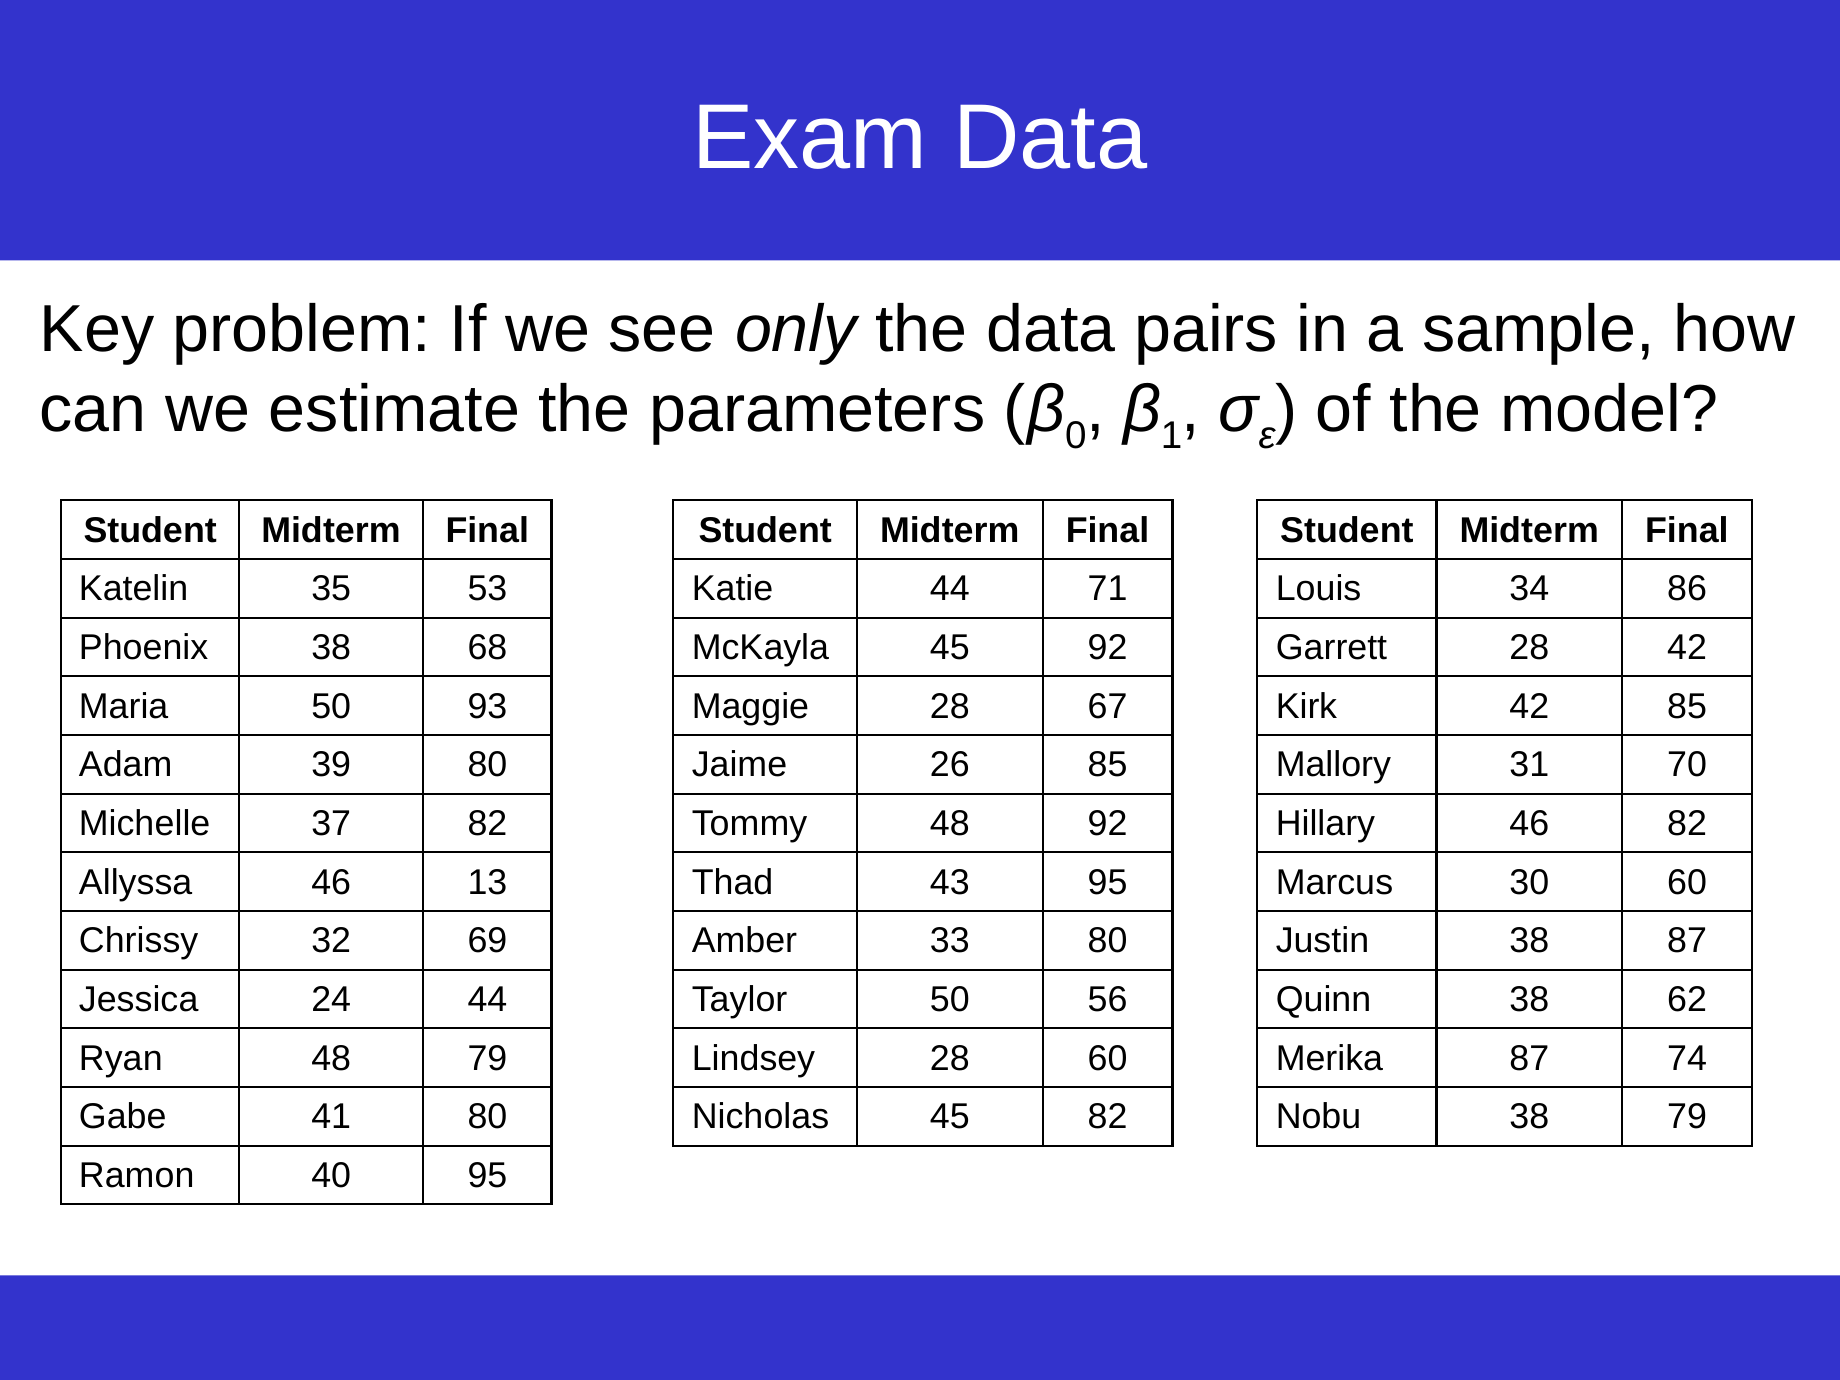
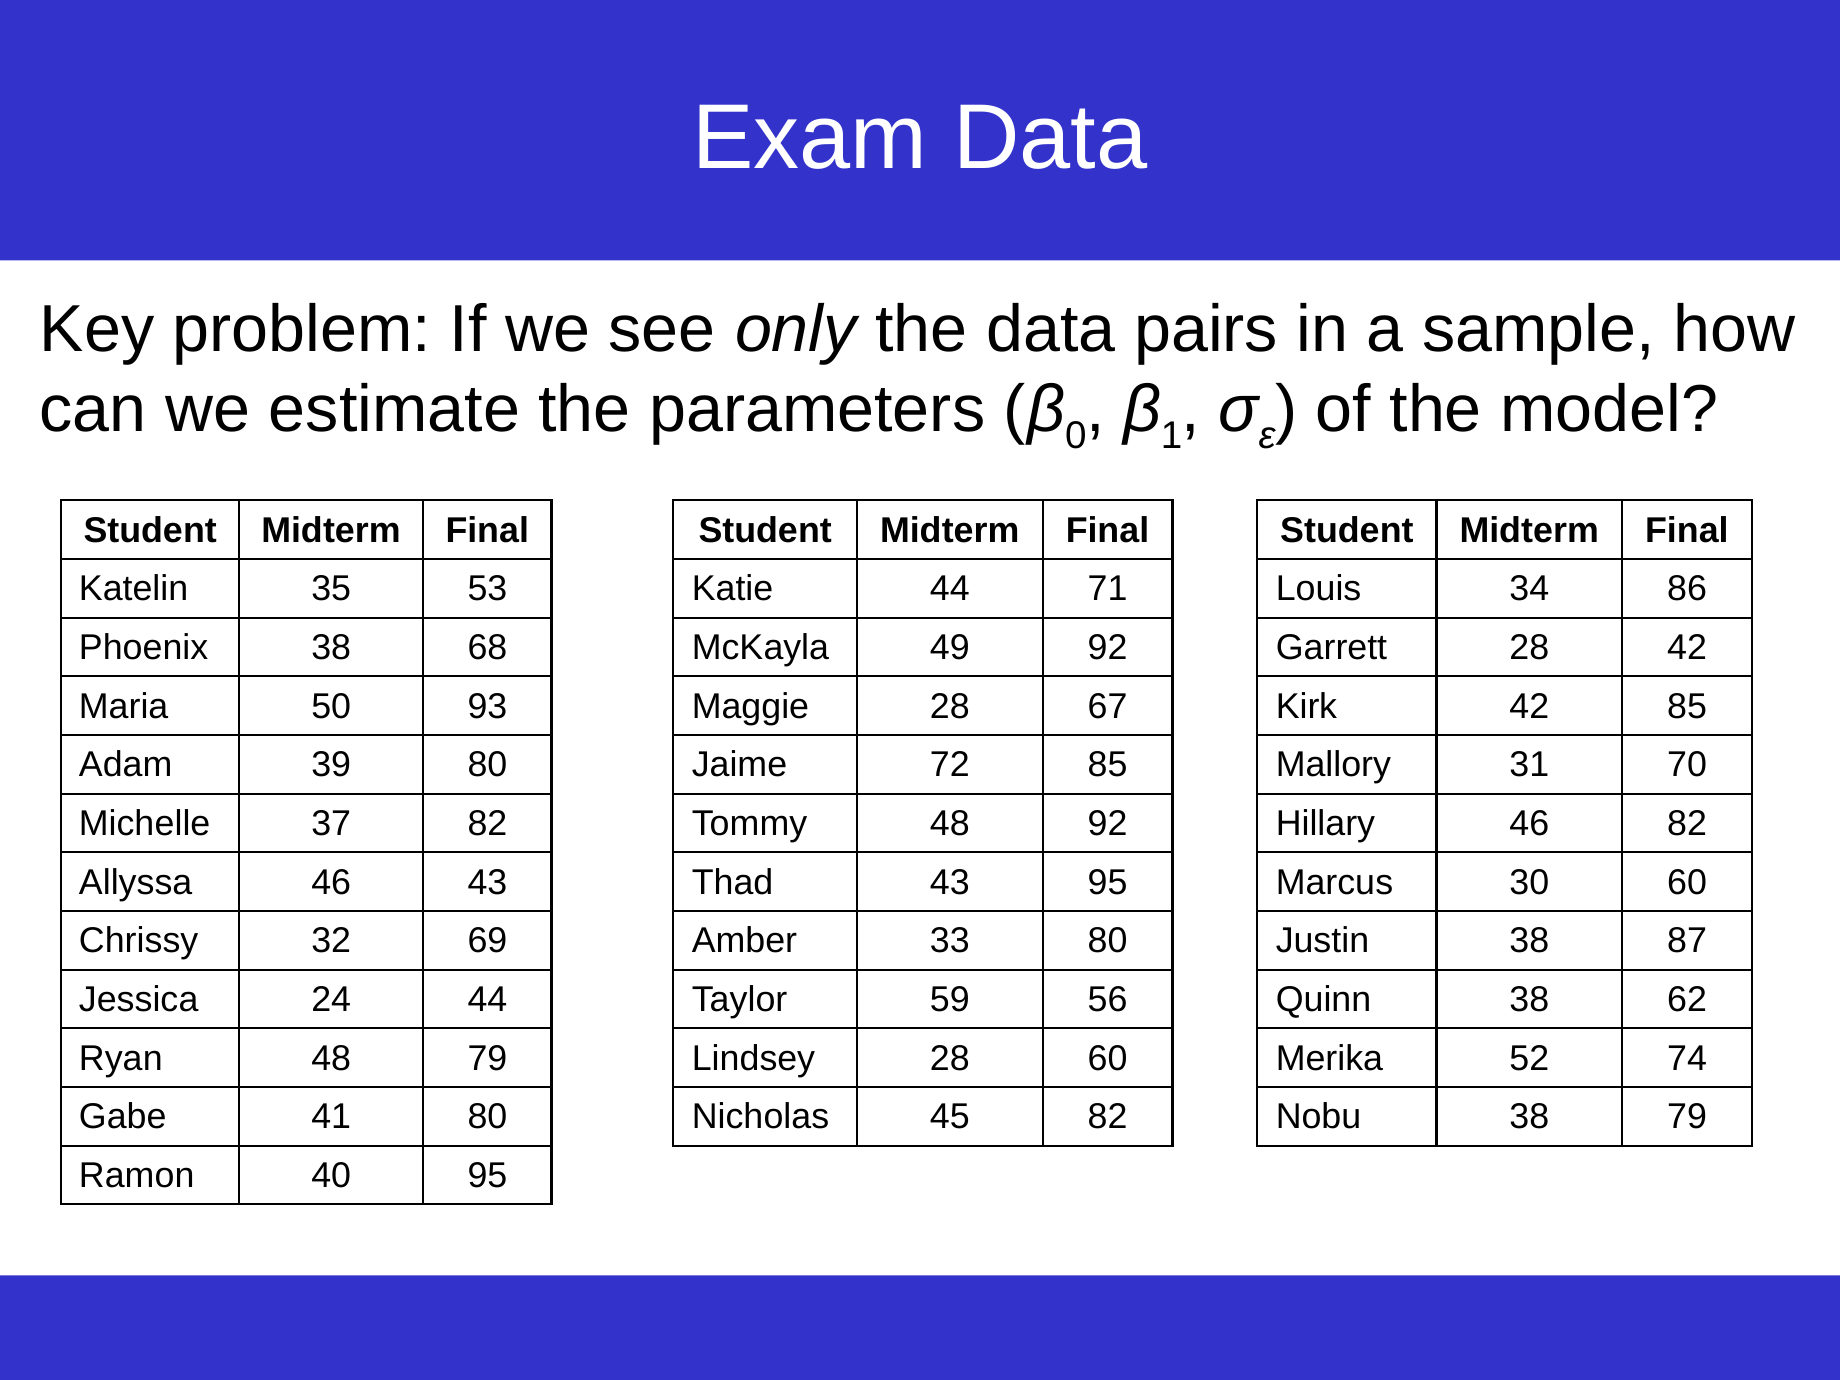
McKayla 45: 45 -> 49 (950, 648)
26: 26 -> 72 (950, 765)
46 13: 13 -> 43 (487, 882)
Taylor 50: 50 -> 59 (950, 1000)
Merika 87: 87 -> 52 (1529, 1058)
